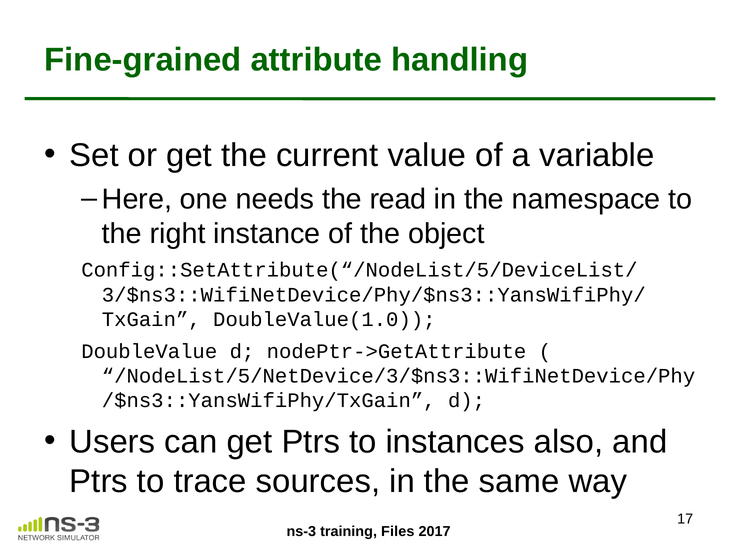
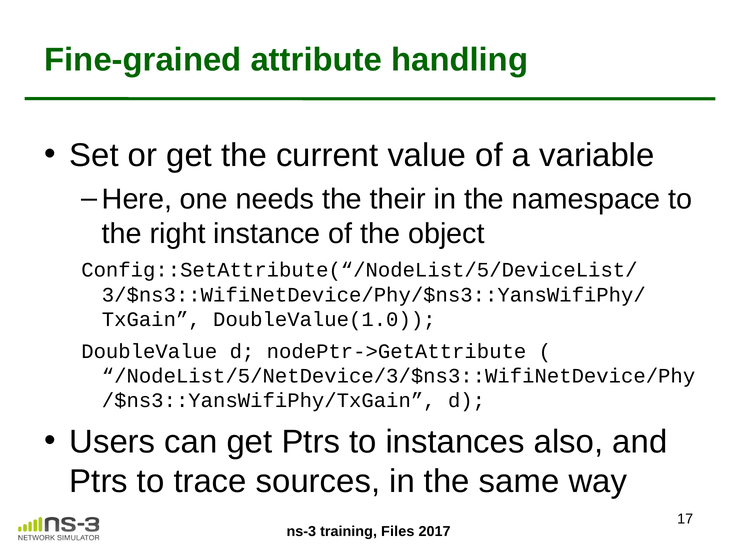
read: read -> their (398, 199)
